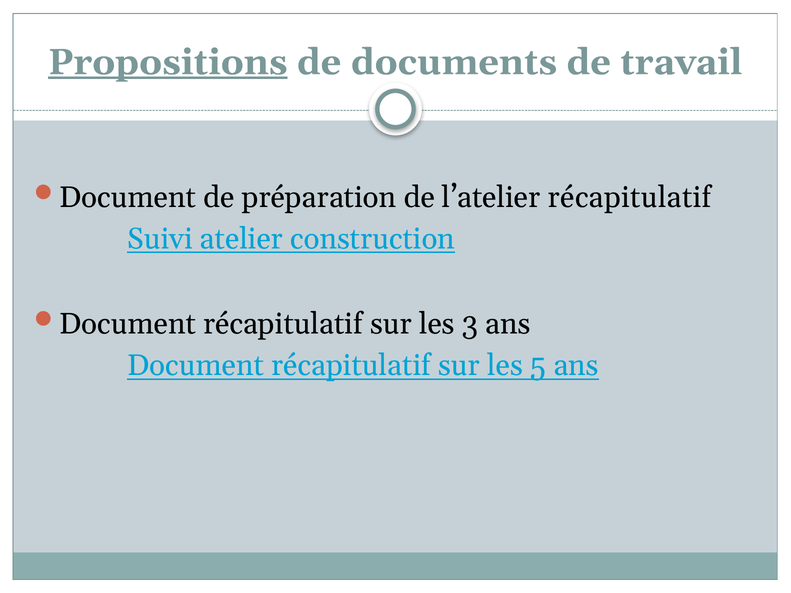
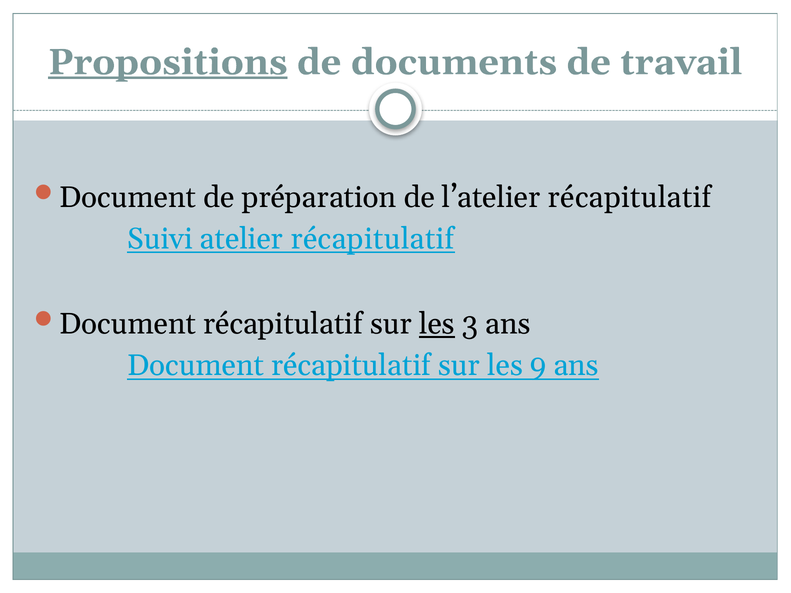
atelier construction: construction -> récapitulatif (372, 239)
les underline: none -> present (437, 324)
5: 5 -> 9 (538, 366)
